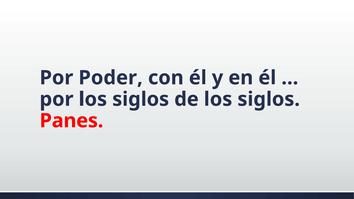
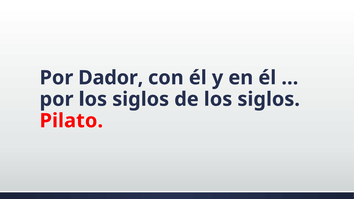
Poder: Poder -> Dador (111, 78)
Panes: Panes -> Pilato (71, 121)
